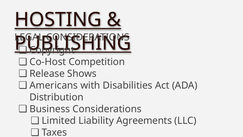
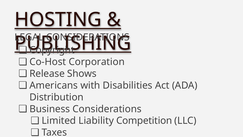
Competition: Competition -> Corporation (97, 62)
Agreements: Agreements -> Competition (144, 120)
